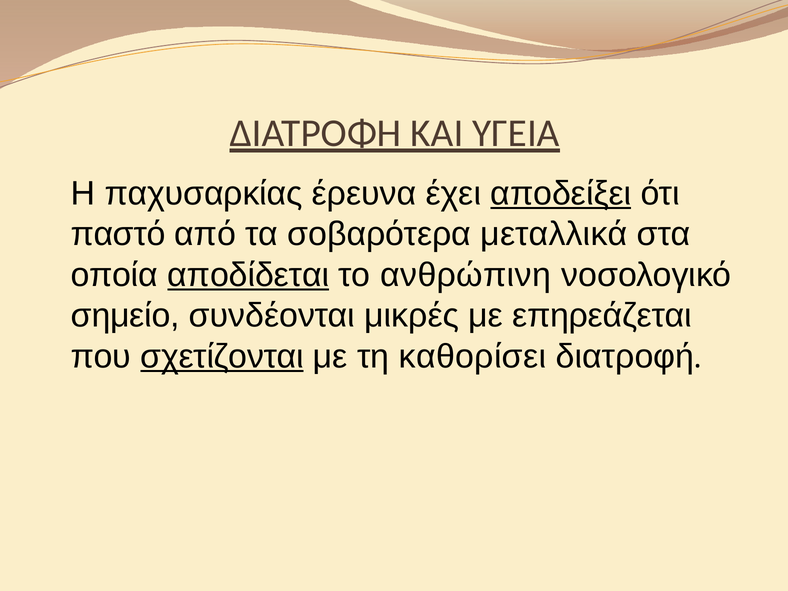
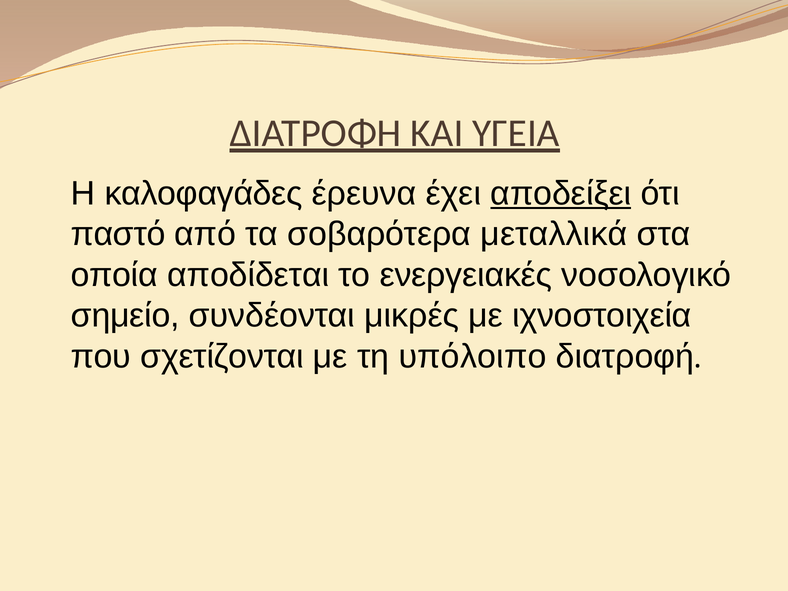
παχυσαρκίας: παχυσαρκίας -> καλοφαγάδες (204, 193)
αποδίδεται underline: present -> none (248, 275)
ανθρώπινη: ανθρώπινη -> ενεργειακές (466, 275)
επηρεάζεται: επηρεάζεται -> ιχνοστοιχεία (602, 316)
σχετίζονται underline: present -> none (222, 356)
καθορίσει: καθορίσει -> υπόλοιπο (473, 356)
